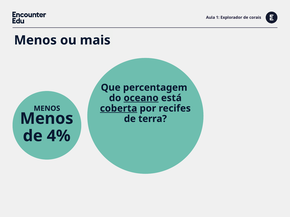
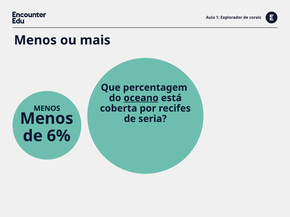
coberta underline: present -> none (119, 109)
terra: terra -> seria (152, 119)
4%: 4% -> 6% (59, 136)
